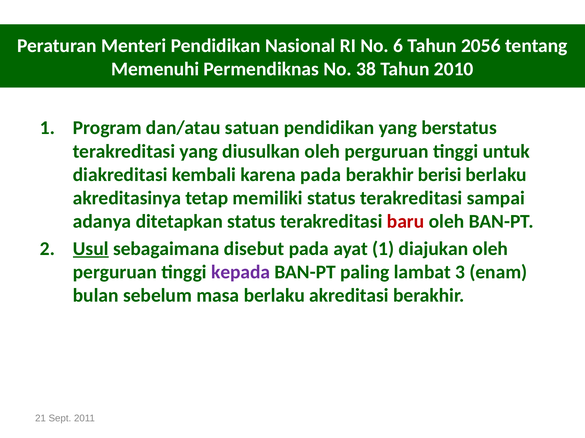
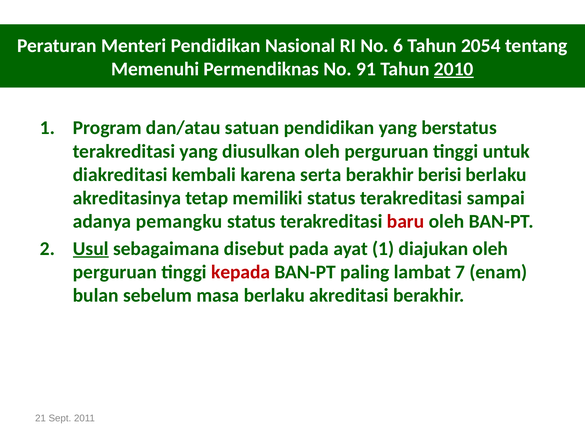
2056: 2056 -> 2054 (481, 46)
38: 38 -> 91 (366, 69)
2010 underline: none -> present (454, 69)
karena pada: pada -> serta (321, 175)
ditetapkan: ditetapkan -> pemangku (179, 222)
kepada colour: purple -> red (241, 272)
3: 3 -> 7 (460, 272)
